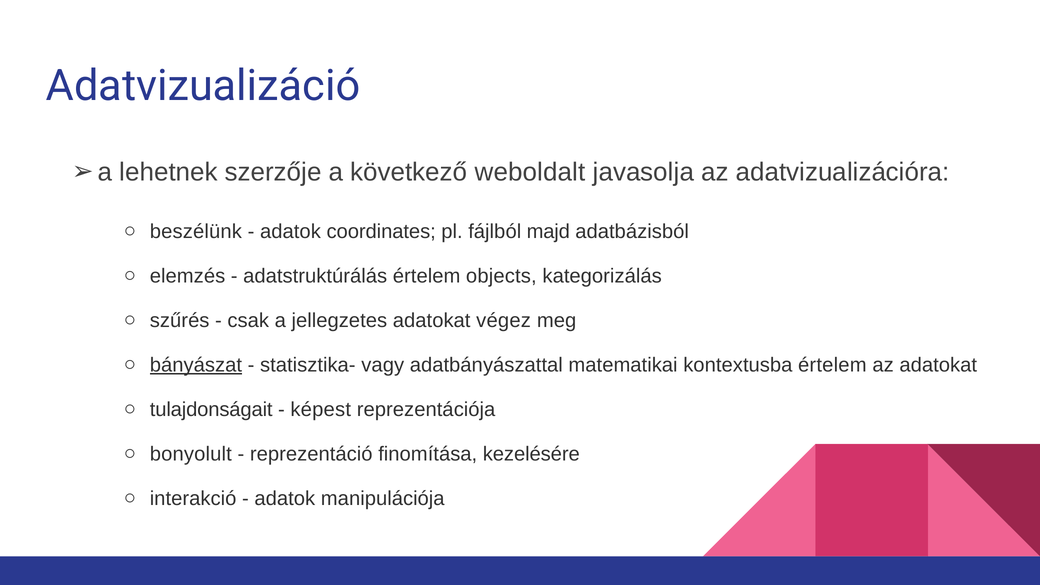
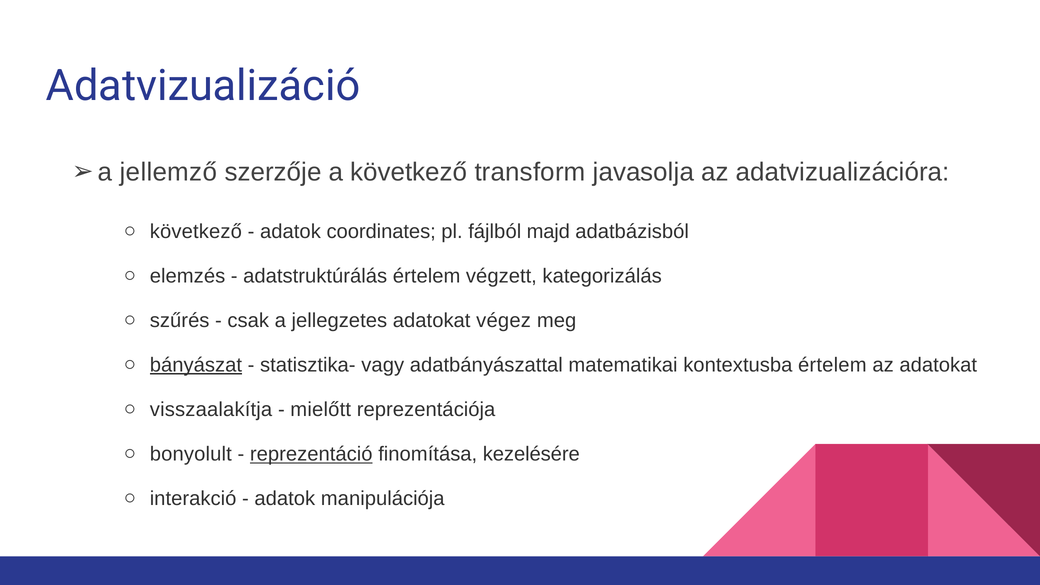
lehetnek: lehetnek -> jellemző (168, 172)
weboldalt: weboldalt -> transform (530, 172)
beszélünk: beszélünk -> következő (196, 232)
objects: objects -> végzett (501, 276)
tulajdonságait: tulajdonságait -> visszaalakítja (211, 410)
képest: képest -> mielőtt (321, 410)
reprezentáció underline: none -> present (311, 454)
